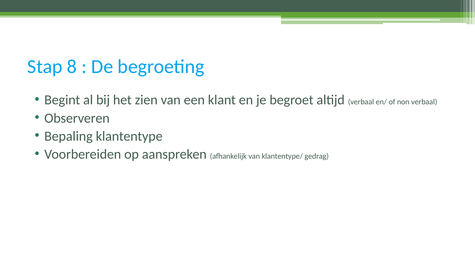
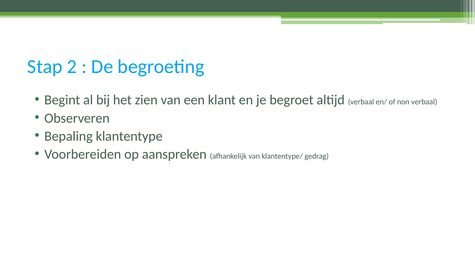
8: 8 -> 2 (72, 67)
